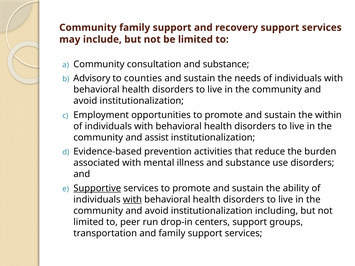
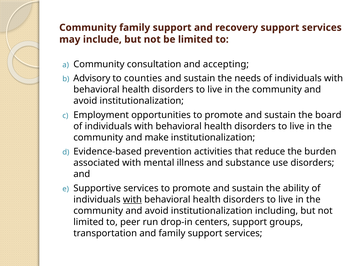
consultation and substance: substance -> accepting (226, 64)
within: within -> board (328, 115)
assist: assist -> make (157, 138)
Supportive underline: present -> none (97, 188)
